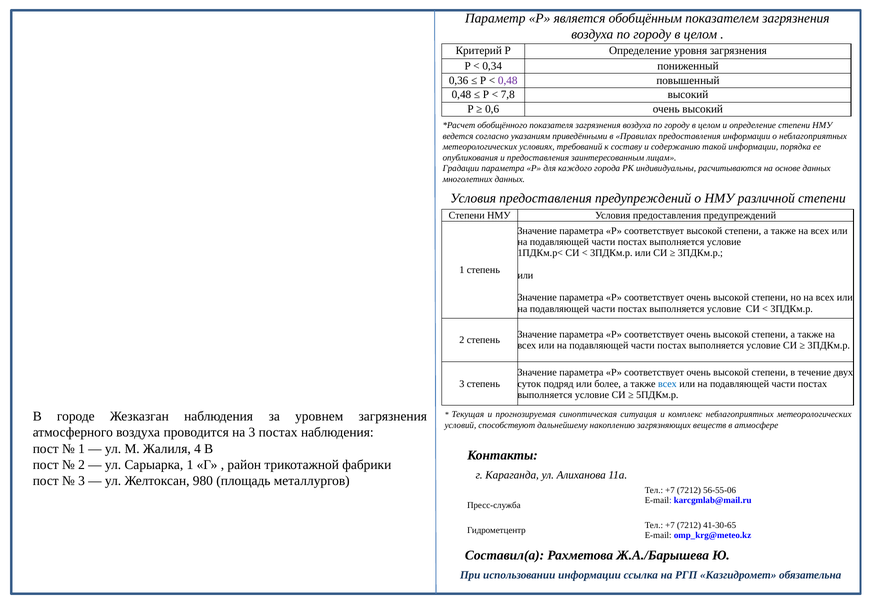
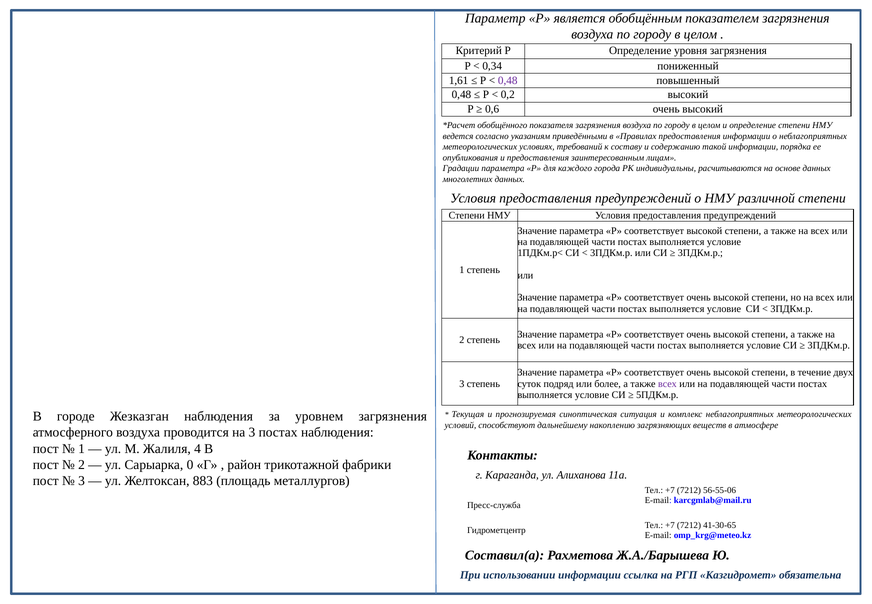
0,36: 0,36 -> 1,61 (459, 80)
7,8: 7,8 -> 0,2 (508, 95)
всех colour: blue -> purple (667, 383)
Сарыарка 1: 1 -> 0 (190, 464)
980: 980 -> 883 (203, 481)
